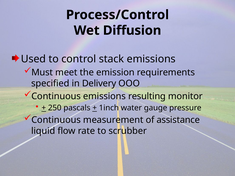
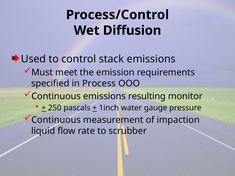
Delivery: Delivery -> Process (99, 84)
assistance: assistance -> impaction (178, 120)
